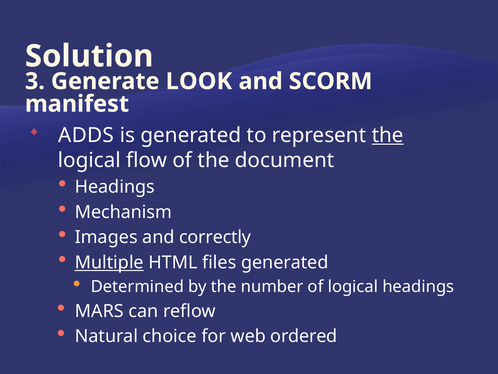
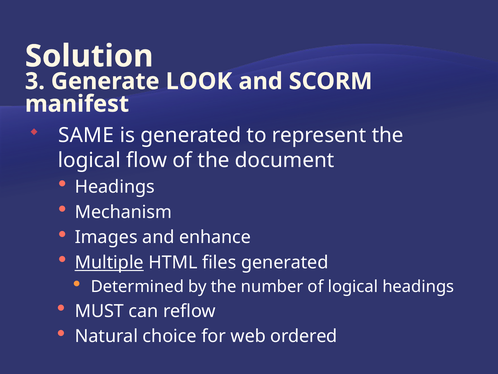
ADDS: ADDS -> SAME (86, 135)
the underline: present -> none (388, 135)
correctly: correctly -> enhance (215, 237)
MARS: MARS -> MUST (99, 311)
